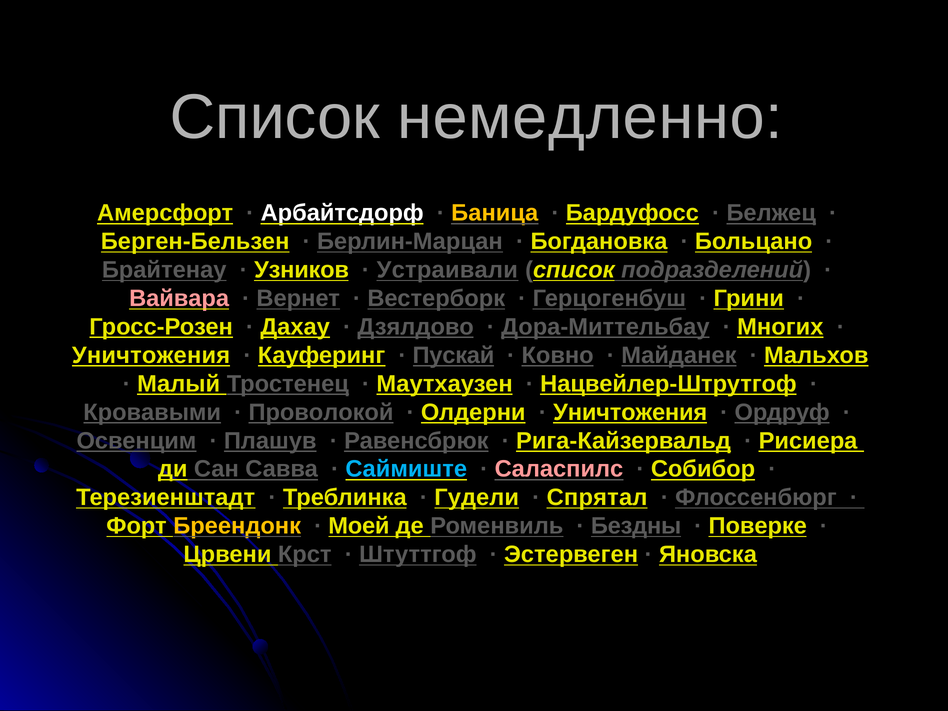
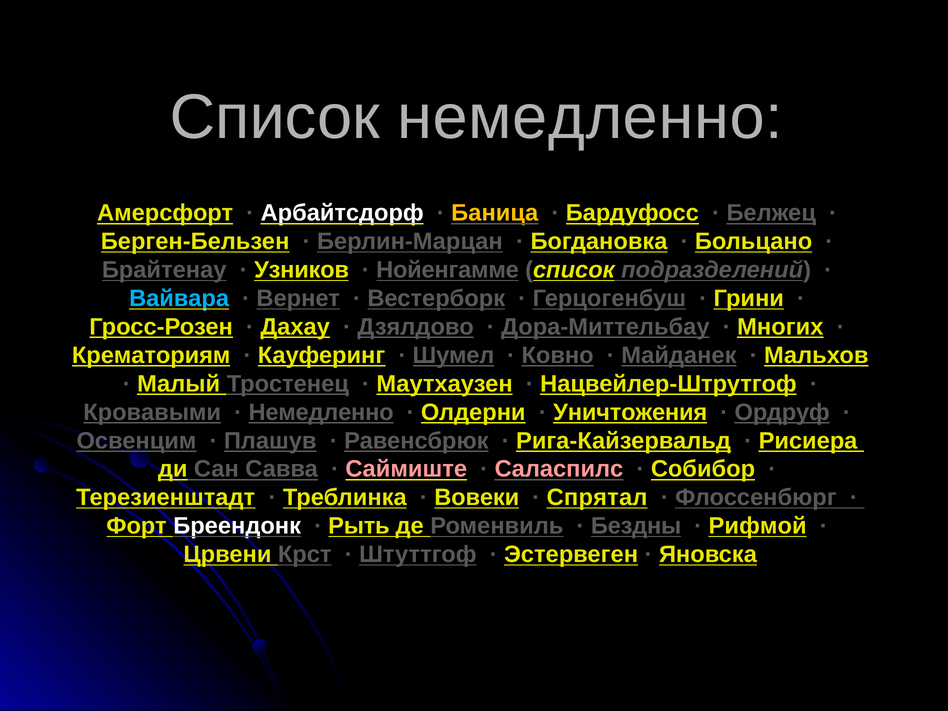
Устраивали: Устраивали -> Нойенгамме (447, 270)
Вайвара colour: pink -> light blue (179, 298)
Уничтожения: Уничтожения -> Крематориям (151, 355)
Пускай: Пускай -> Шумел (453, 355)
Проволокой: Проволокой -> Немедленно (321, 412)
Саймиште colour: light blue -> pink (406, 469)
Гудели: Гудели -> Вовеки (477, 498)
Бреендонк colour: yellow -> white (237, 526)
Моей: Моей -> Рыть (359, 526)
Поверке: Поверке -> Рифмой (758, 526)
